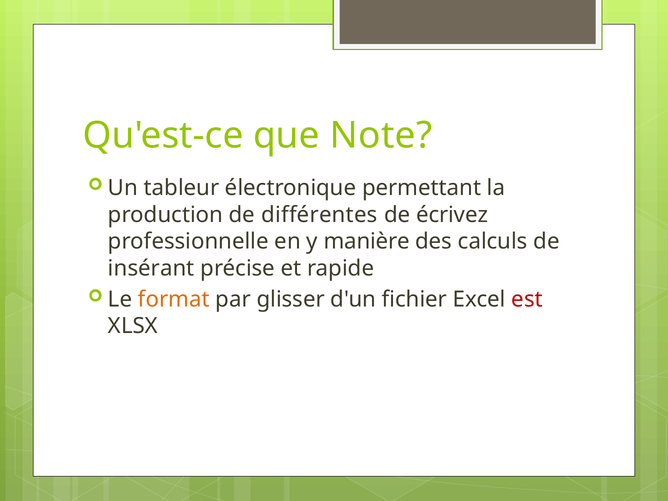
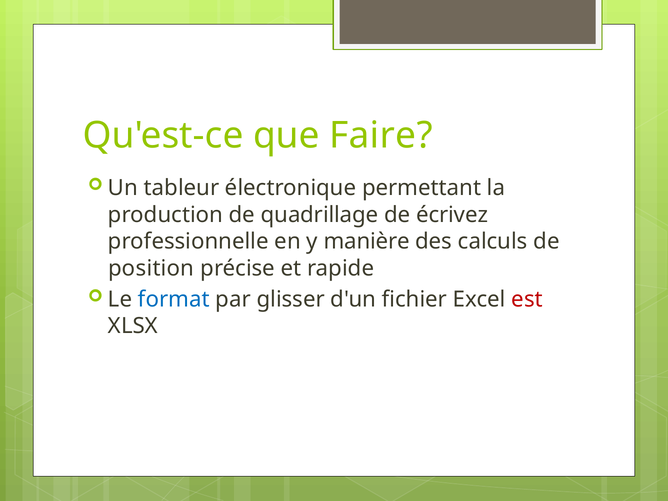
Note: Note -> Faire (381, 136)
différentes: différentes -> quadrillage (320, 215)
insérant: insérant -> position (151, 268)
format colour: orange -> blue (174, 299)
